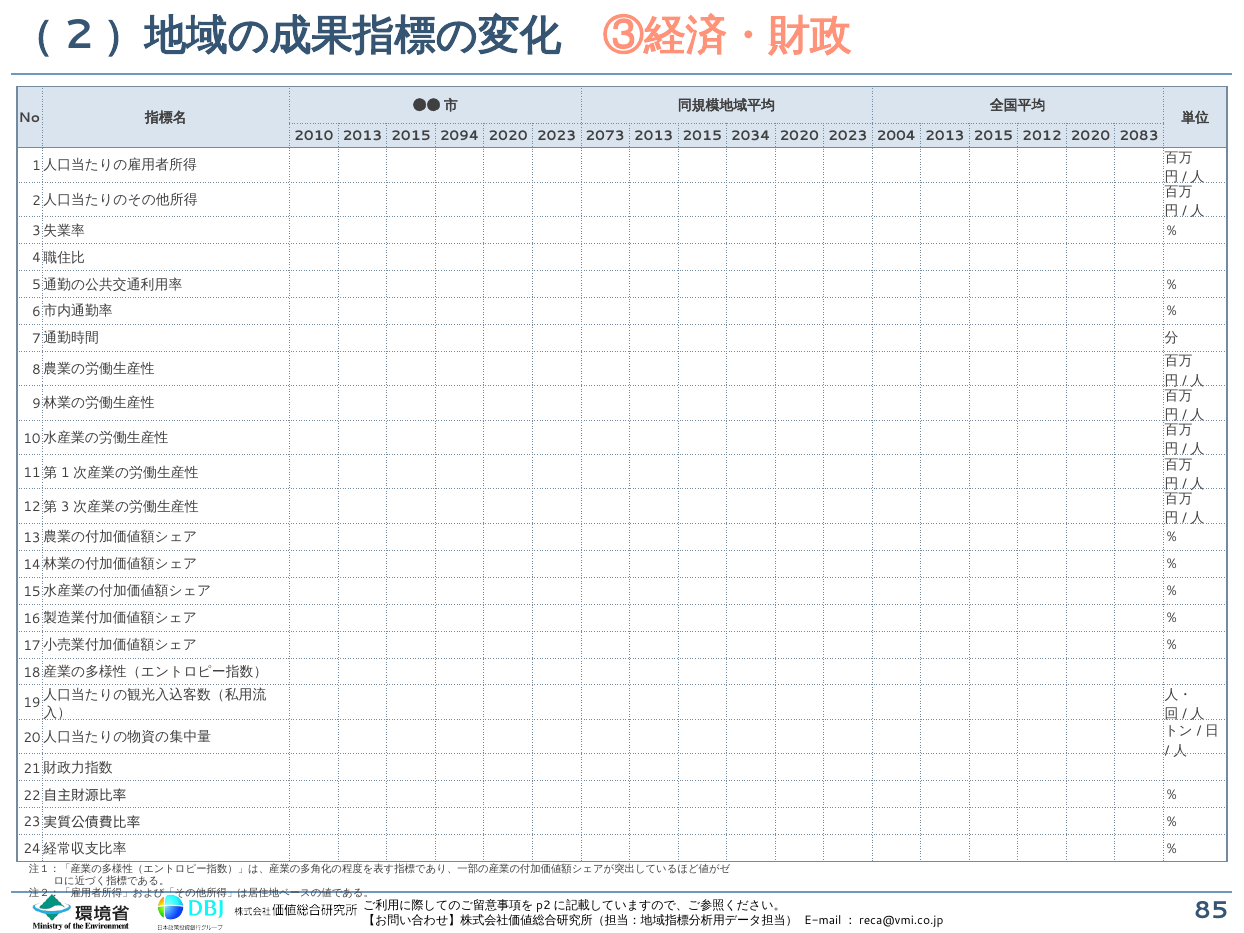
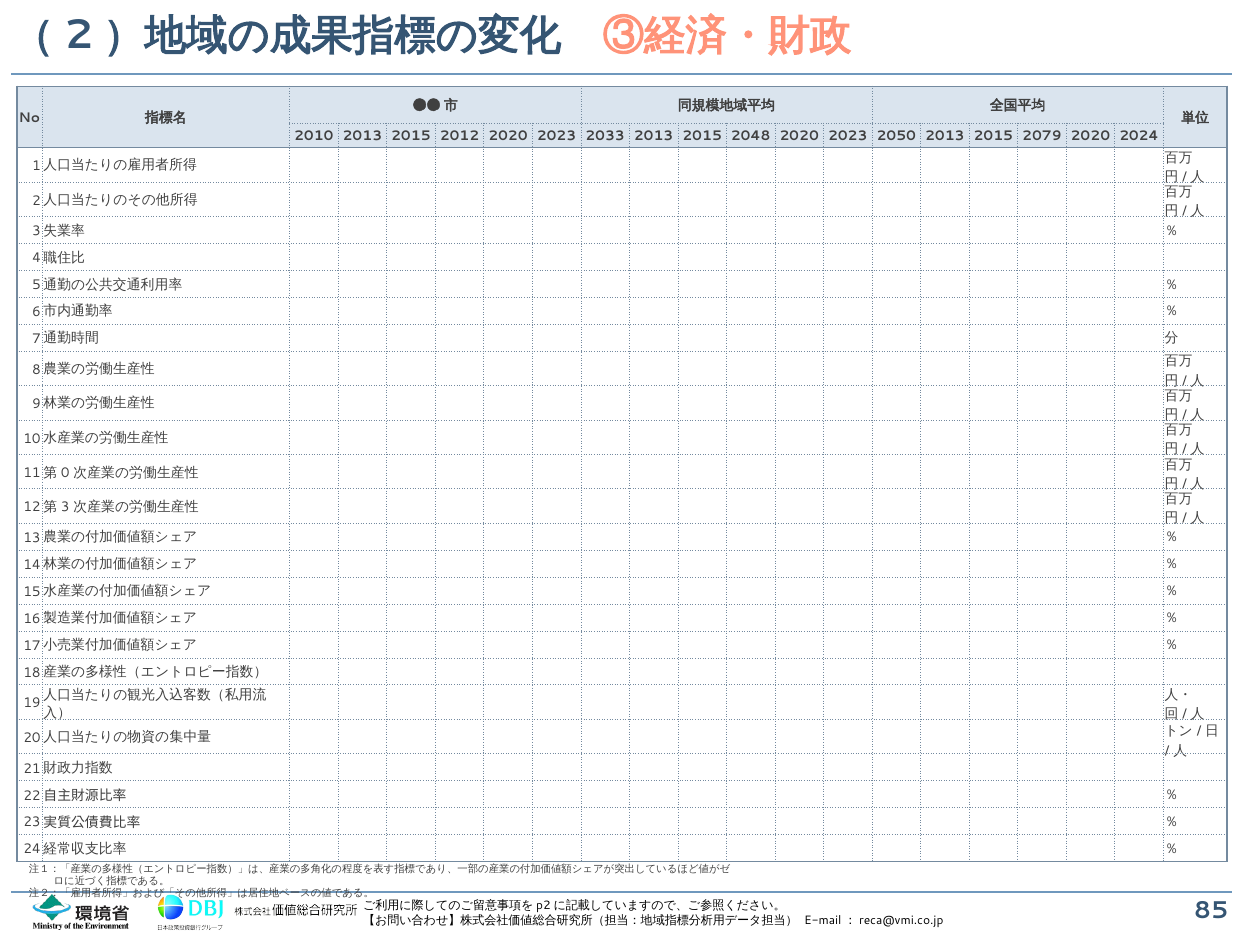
2094: 2094 -> 2012 (459, 136)
2073: 2073 -> 2033 (605, 136)
2034: 2034 -> 2048 (751, 136)
2004: 2004 -> 2050 (896, 136)
2012: 2012 -> 2079 (1042, 136)
2083: 2083 -> 2024 (1139, 136)
1: 1 -> 0 (65, 473)
